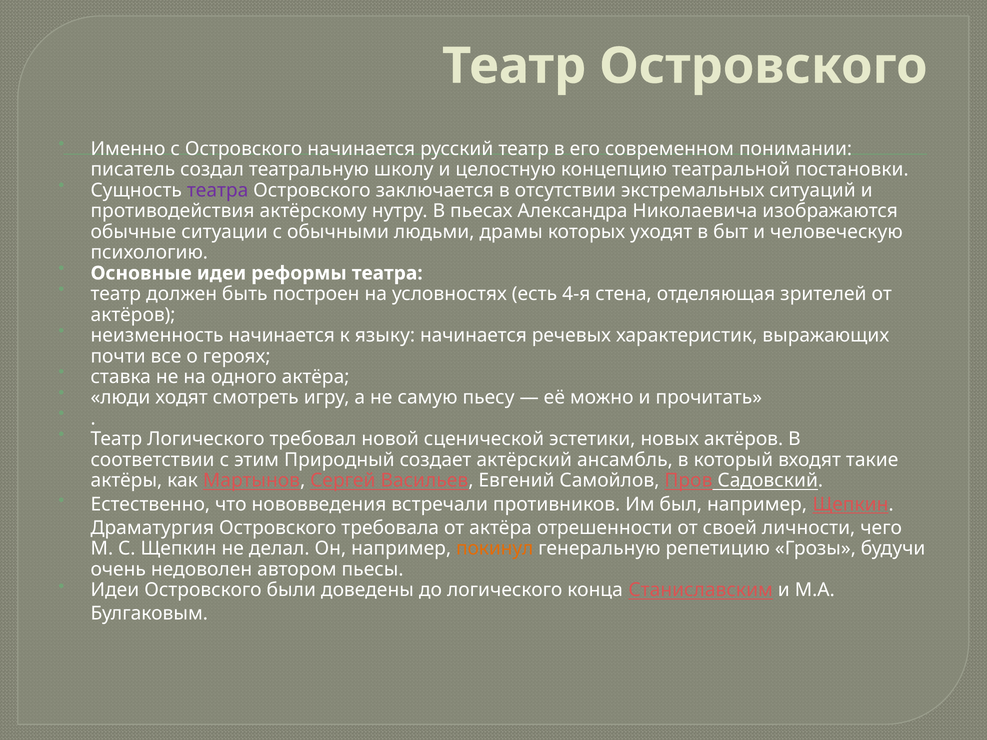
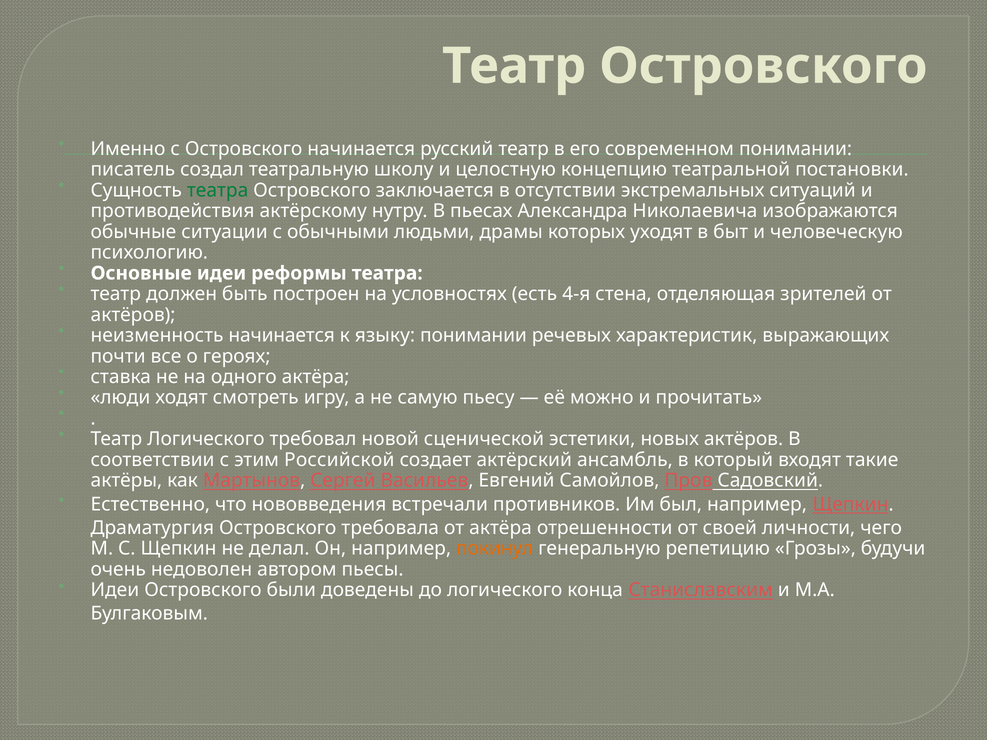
театра colour: purple -> green (218, 190)
языку начинается: начинается -> понимании (473, 336)
Природный: Природный -> Российской (339, 460)
